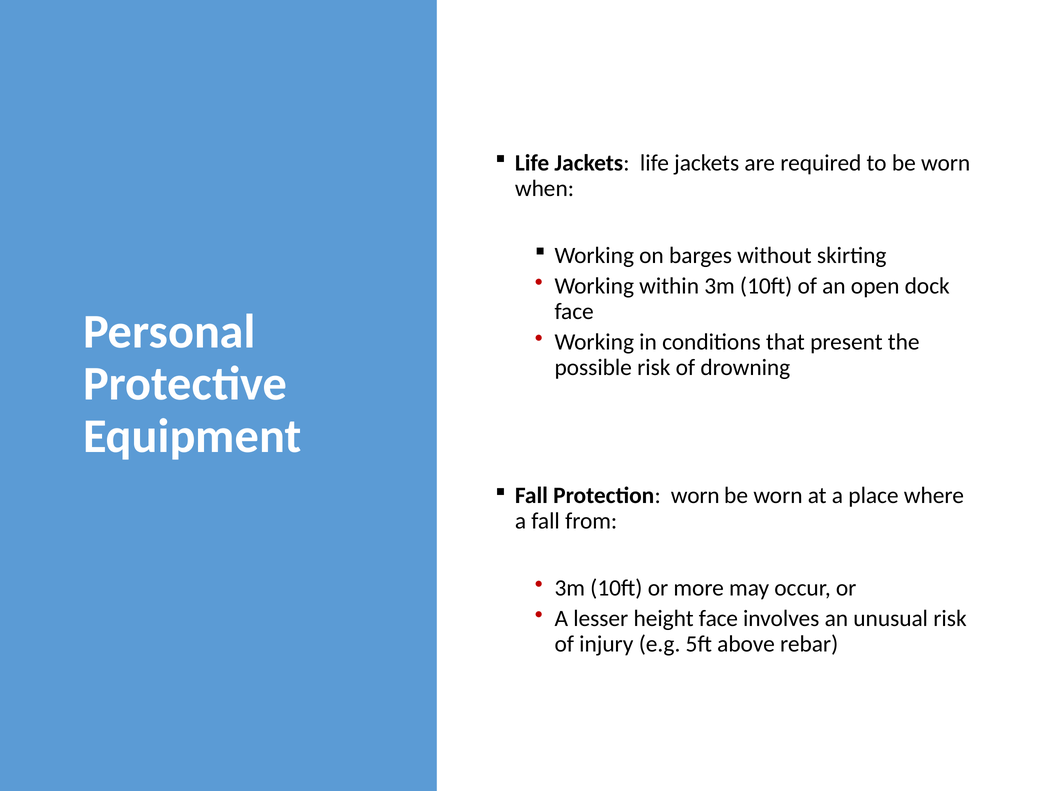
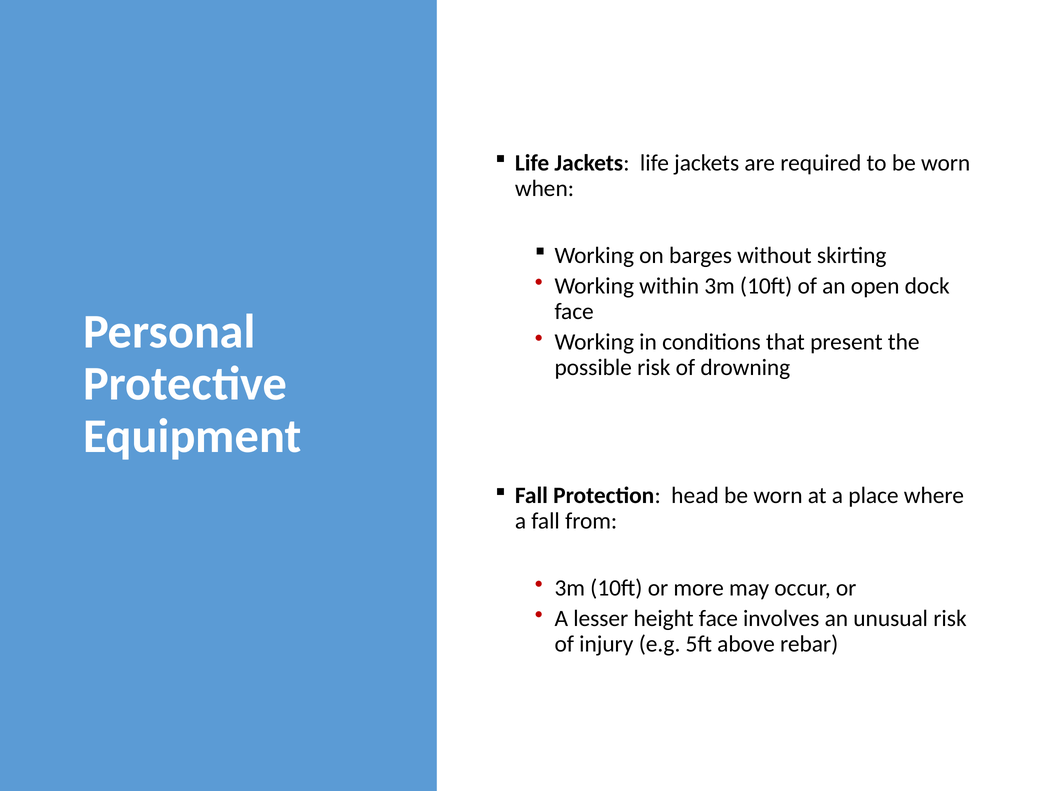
Protection worn: worn -> head (695, 496)
